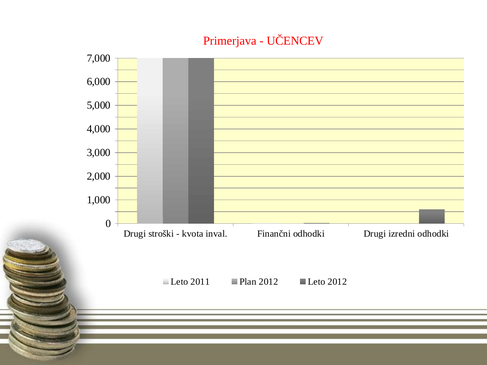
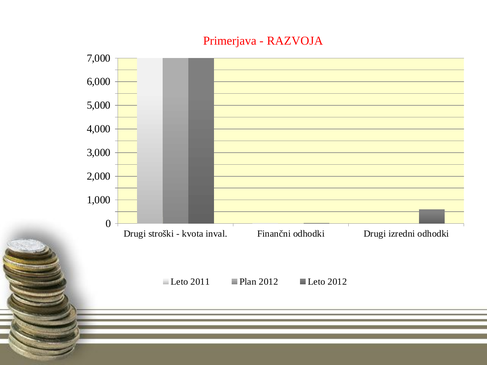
UČENCEV: UČENCEV -> RAZVOJA (295, 41)
